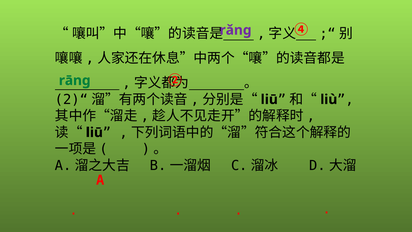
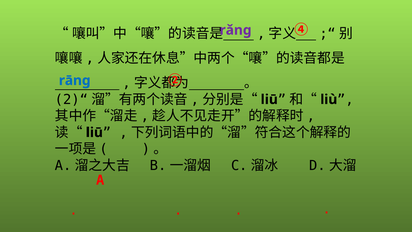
rānɡ colour: green -> blue (75, 80)
